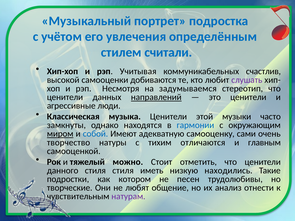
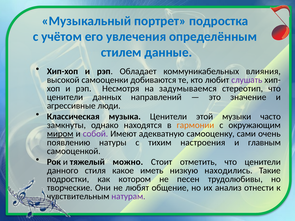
считали: считали -> данные (168, 52)
Учитывая: Учитывая -> Обладает (138, 71)
счастлив: счастлив -> влияния (263, 71)
направлений underline: present -> none (156, 97)
это ценители: ценители -> значение (248, 97)
гармонии colour: blue -> orange (195, 125)
собой colour: blue -> purple (95, 134)
творчество: творчество -> появлению (69, 143)
отличаются: отличаются -> настроения (203, 143)
стиля стиля: стиля -> какое (123, 171)
